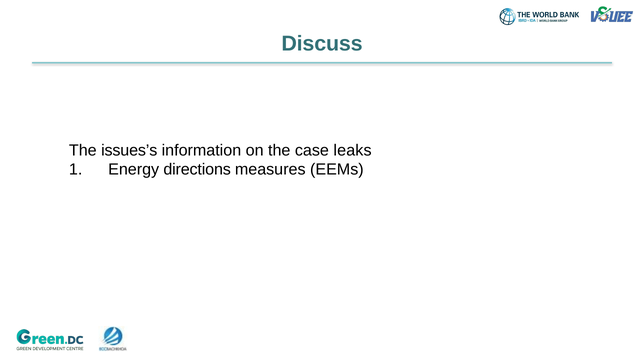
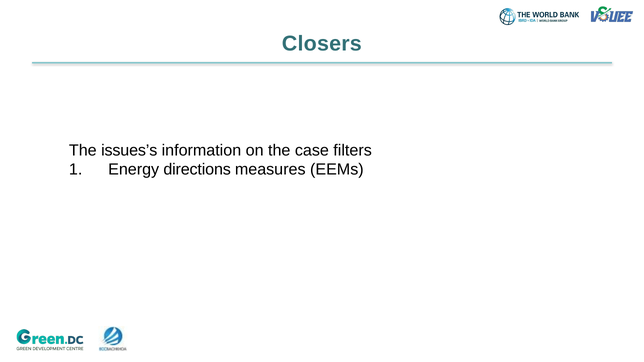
Discuss: Discuss -> Closers (322, 44)
leaks: leaks -> filters (353, 150)
